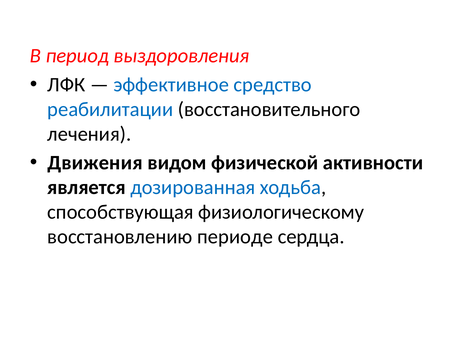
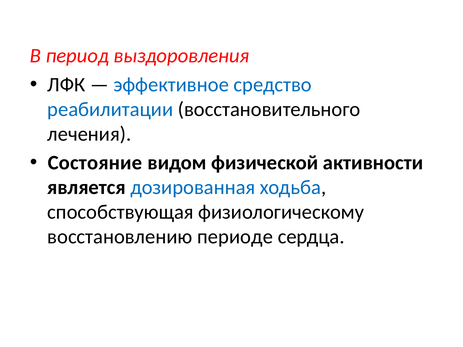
Движения: Движения -> Состояние (95, 163)
